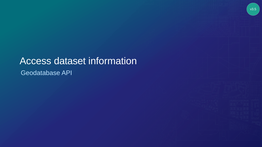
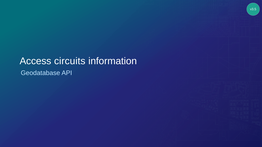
dataset: dataset -> circuits (70, 61)
